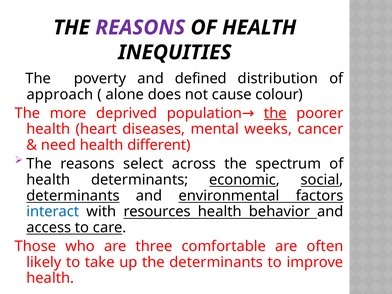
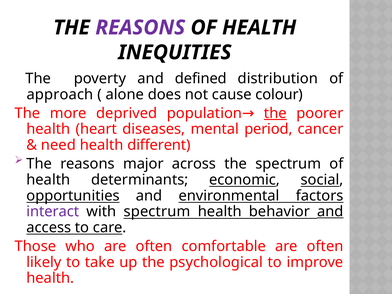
weeks: weeks -> period (268, 129)
select: select -> major (143, 164)
determinants: determinants -> opportunities (73, 196)
interact colour: blue -> purple (53, 212)
with resources: resources -> spectrum (157, 212)
and underline: none -> present (330, 212)
who are three: three -> often (154, 246)
the determinants: determinants -> psychological (216, 262)
